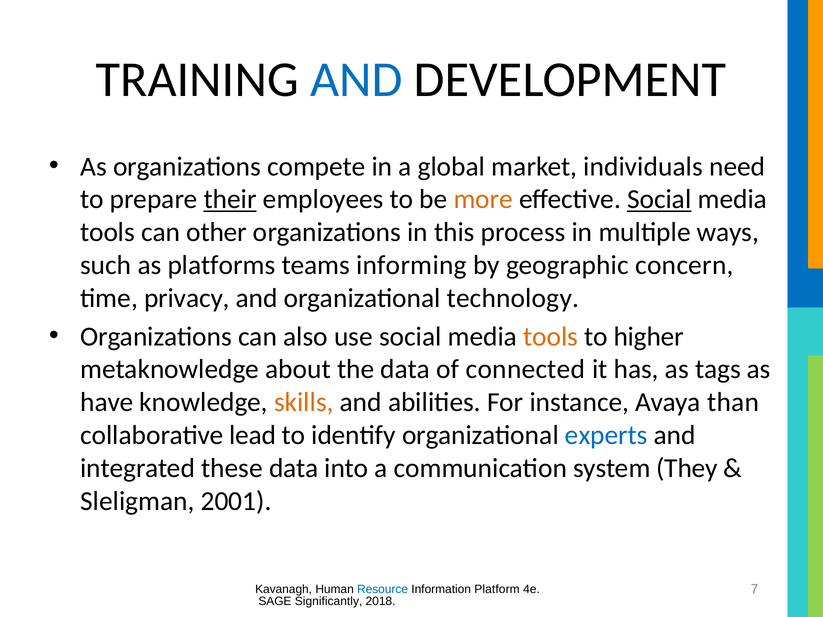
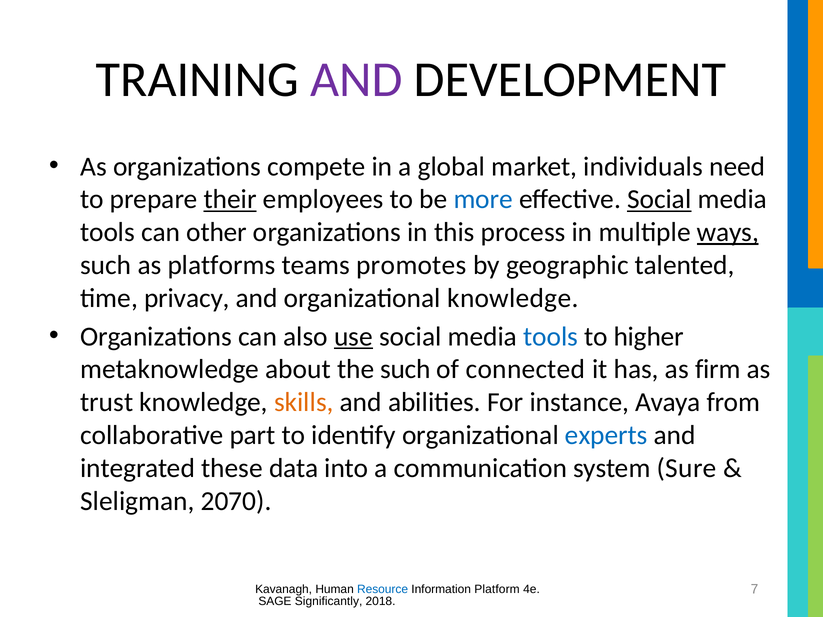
AND colour: blue -> purple (356, 80)
more colour: orange -> blue (483, 199)
ways underline: none -> present (728, 232)
informing: informing -> promotes (411, 265)
concern: concern -> talented (685, 265)
organizational technology: technology -> knowledge (513, 298)
use underline: none -> present (353, 337)
tools colour: orange -> blue (551, 337)
the data: data -> such (405, 370)
tags: tags -> firm (718, 370)
have: have -> trust (107, 402)
than: than -> from (733, 402)
lead: lead -> part (253, 435)
They: They -> Sure (687, 468)
2001: 2001 -> 2070 (236, 501)
